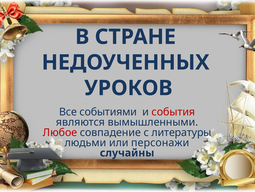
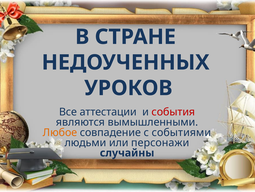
событиями: событиями -> аттестации (108, 112)
Любое colour: red -> orange (60, 132)
литературы: литературы -> событиями (181, 132)
